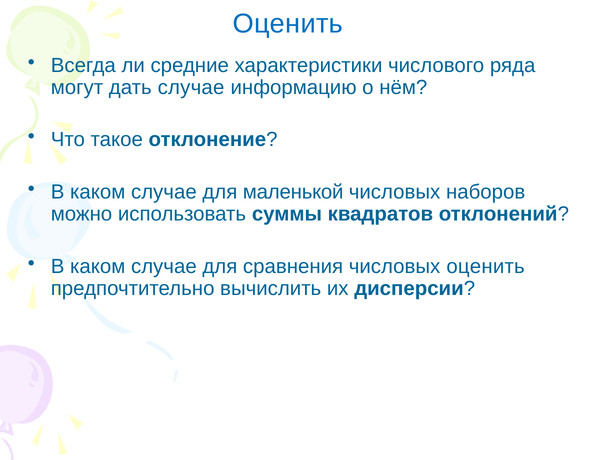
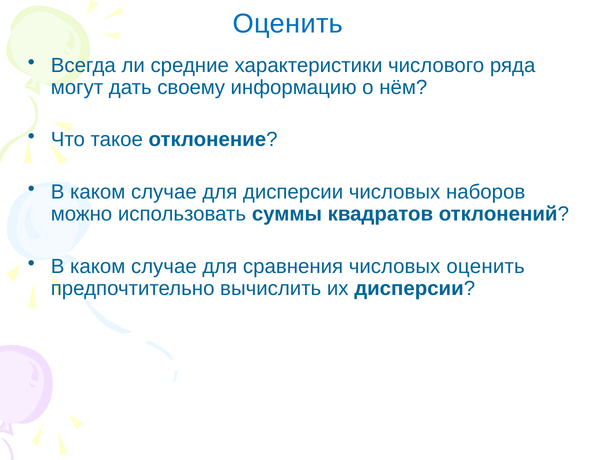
дать случае: случае -> своему (191, 87)
для маленькой: маленькой -> дисперсии (293, 192)
